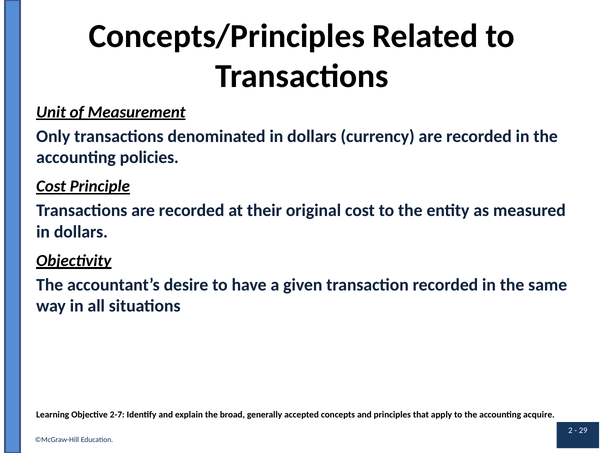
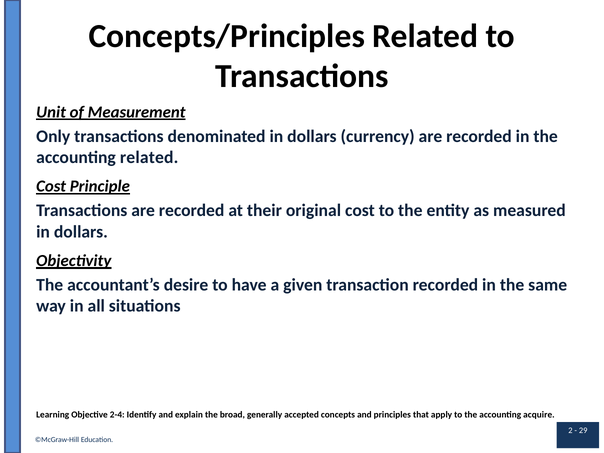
accounting policies: policies -> related (149, 157)
2-7: 2-7 -> 2-4 (117, 415)
